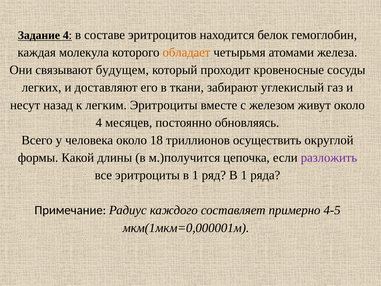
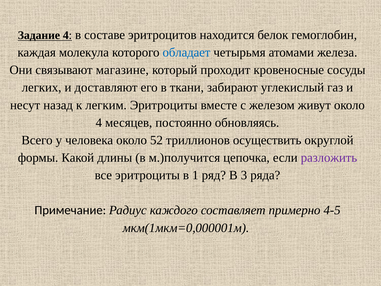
обладает colour: orange -> blue (186, 52)
будущем: будущем -> магазине (122, 70)
18: 18 -> 52 (156, 140)
ряд В 1: 1 -> 3 (244, 175)
